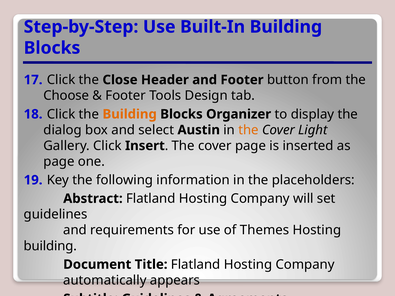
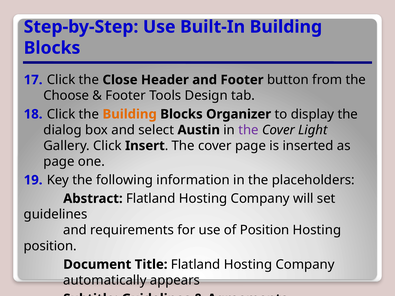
the colour: orange -> purple (248, 130)
of Themes: Themes -> Position (265, 230)
building: building -> position (50, 246)
